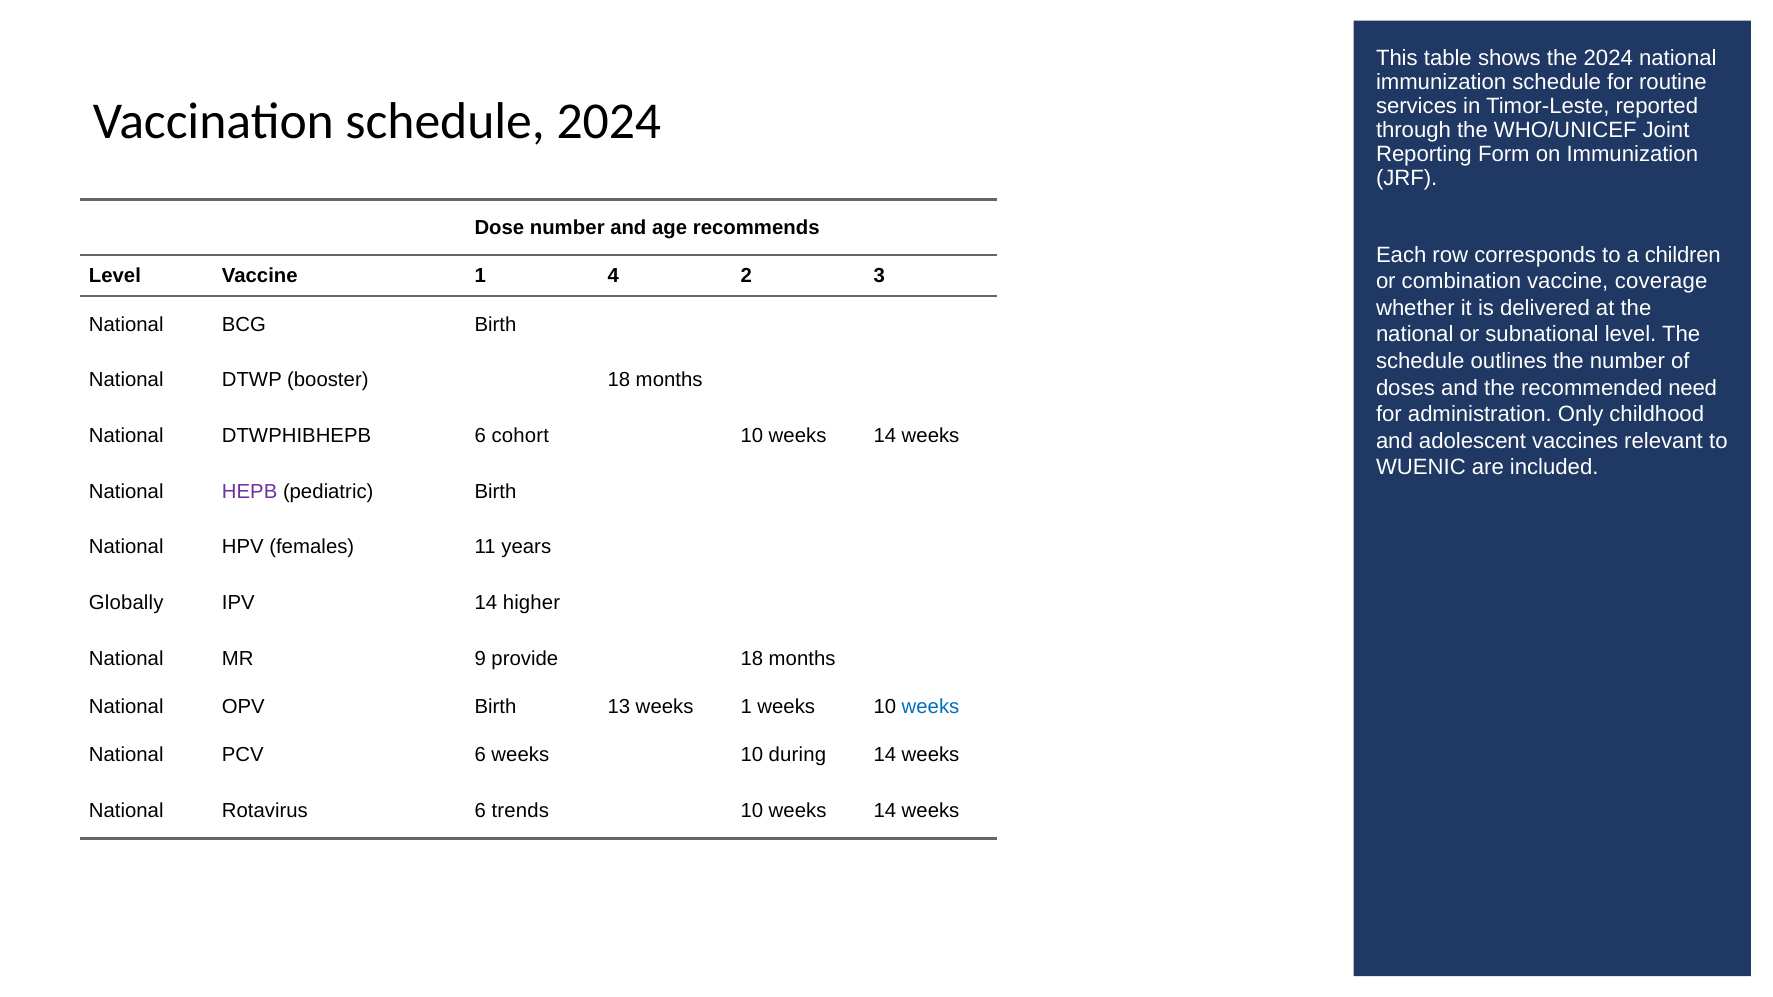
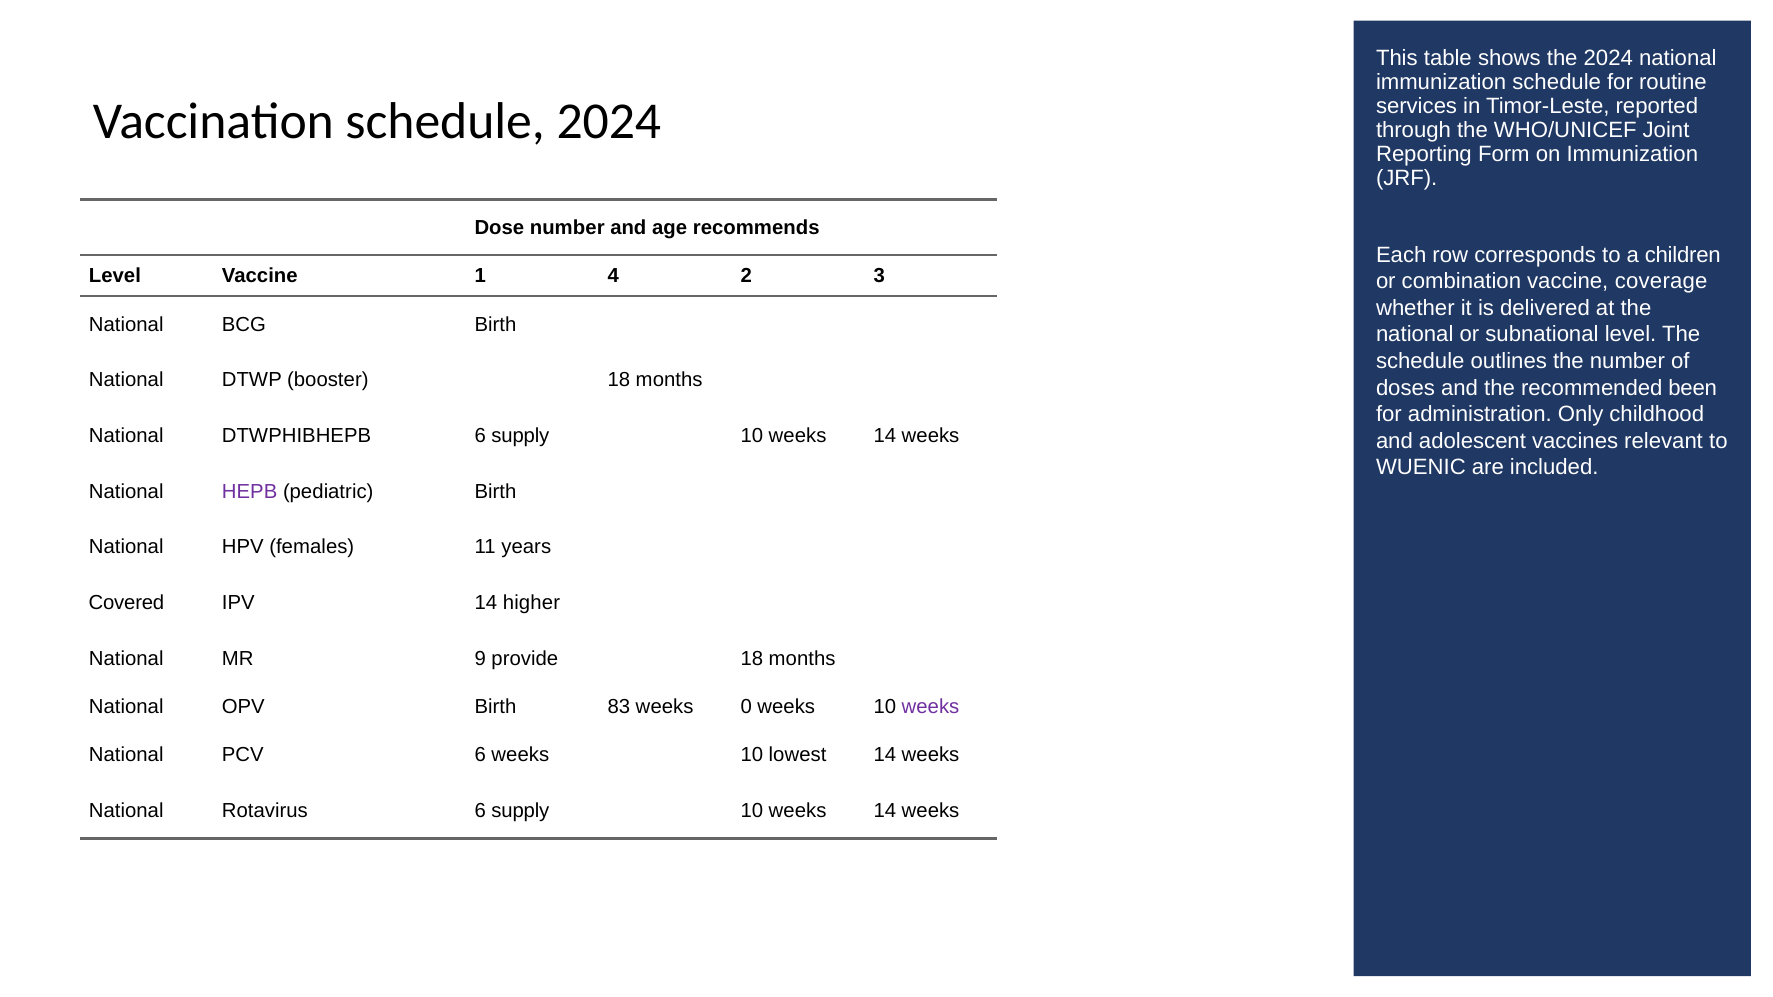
need: need -> been (1693, 388)
DTWPHIBHEPB 6 cohort: cohort -> supply (520, 436)
Globally: Globally -> Covered (126, 603)
13: 13 -> 83 (619, 707)
weeks 1: 1 -> 0 (746, 707)
weeks colour: blue -> purple (931, 707)
during: during -> lowest (798, 755)
Rotavirus 6 trends: trends -> supply (520, 811)
